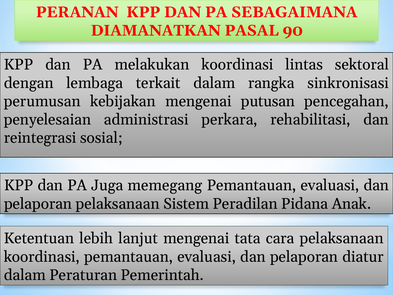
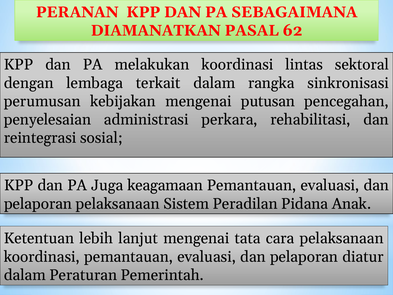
90: 90 -> 62 (293, 31)
memegang: memegang -> keagamaan (165, 185)
